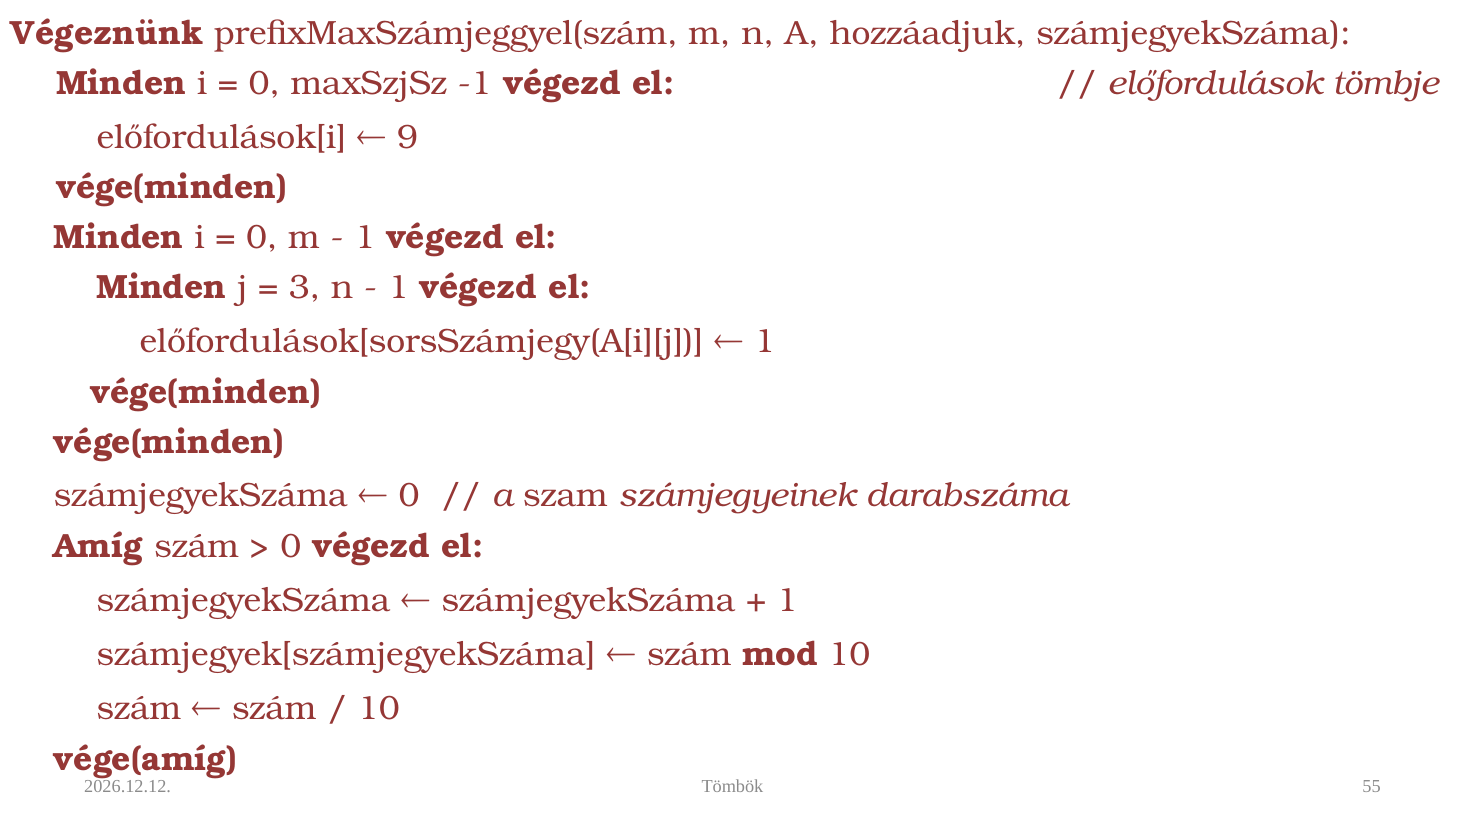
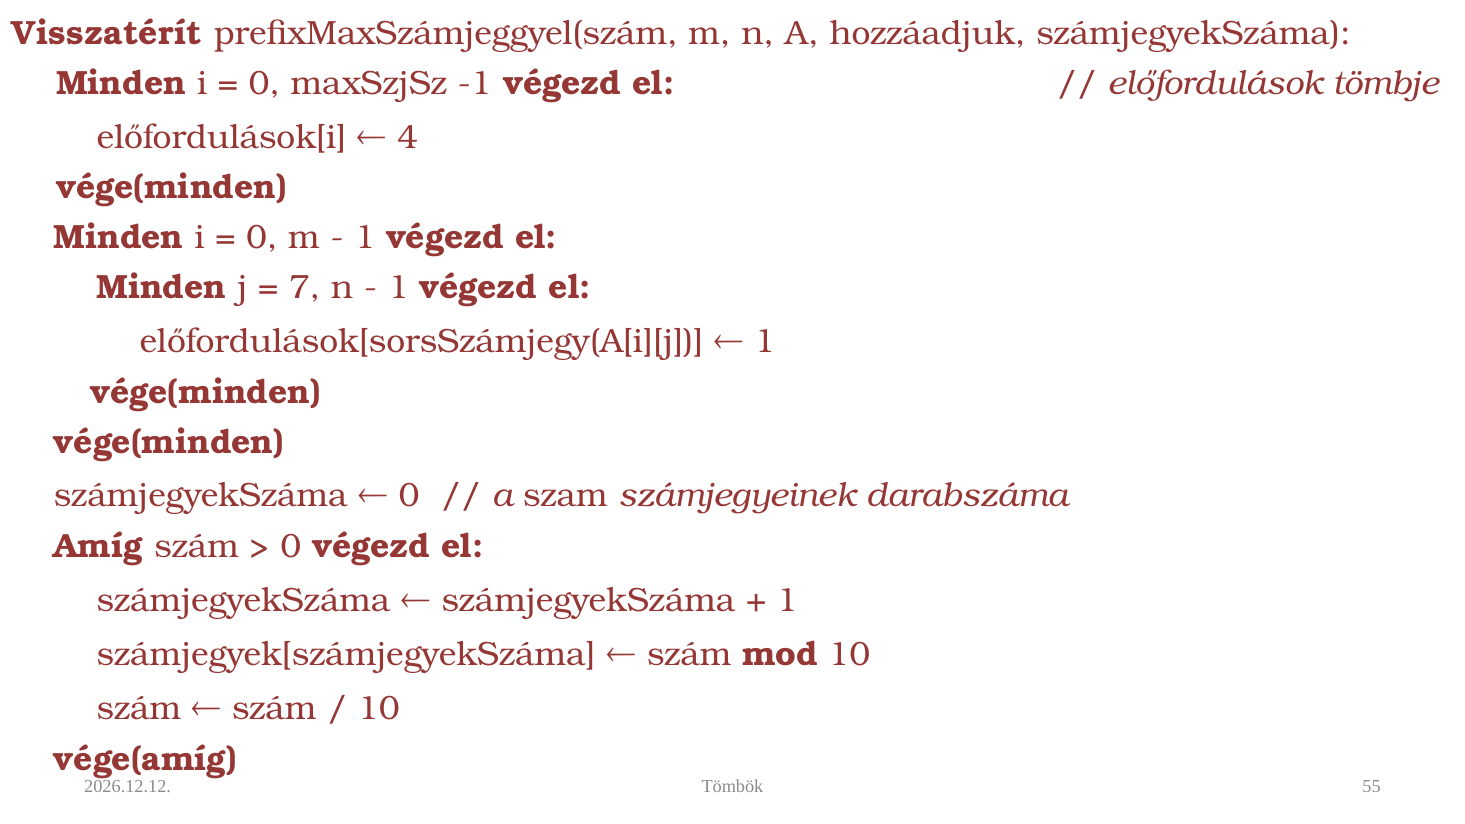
Végeznünk: Végeznünk -> Visszatérít (107, 33)
9: 9 -> 4 (408, 137)
3: 3 -> 7 (305, 288)
